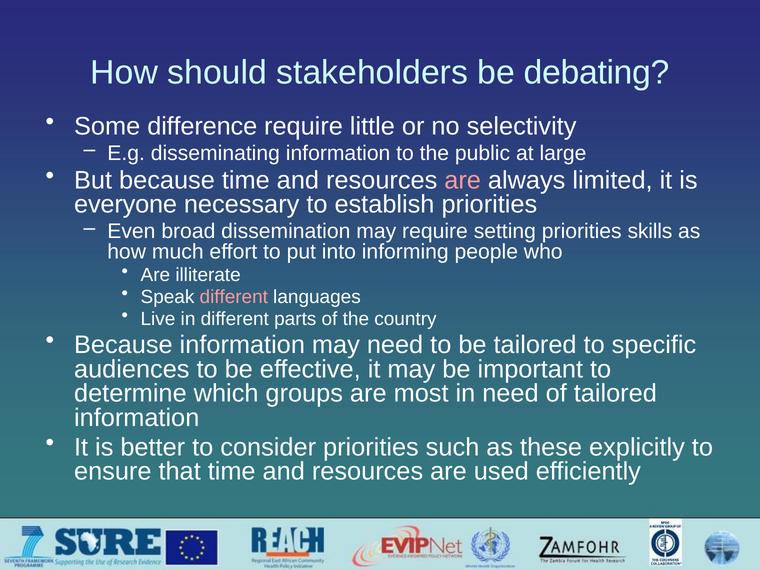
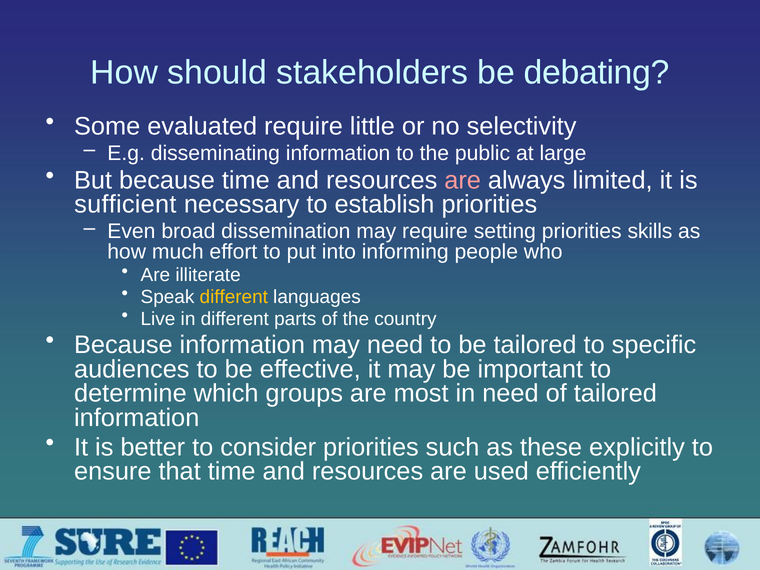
difference: difference -> evaluated (202, 126)
everyone: everyone -> sufficient (125, 205)
different colour: pink -> yellow (234, 297)
